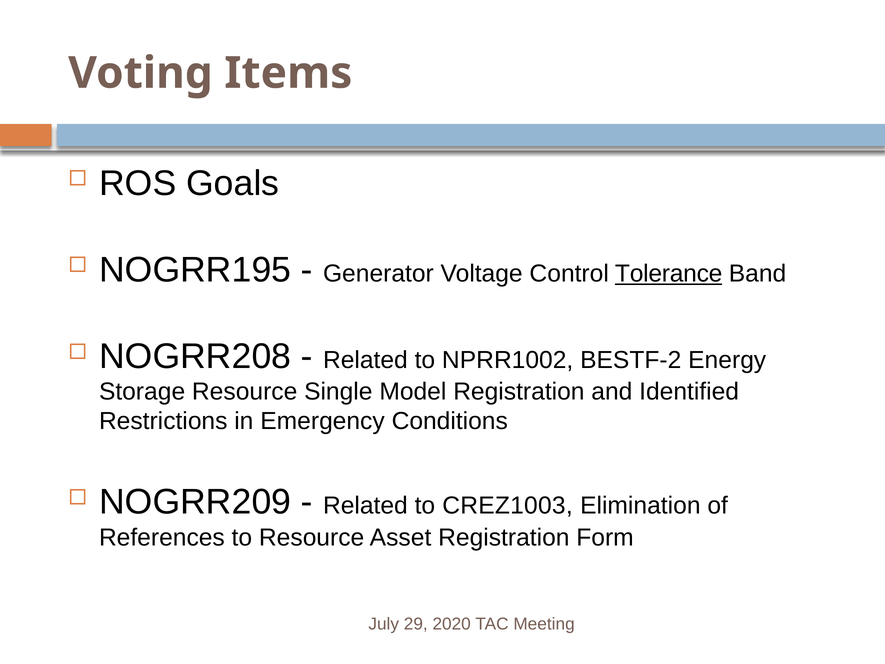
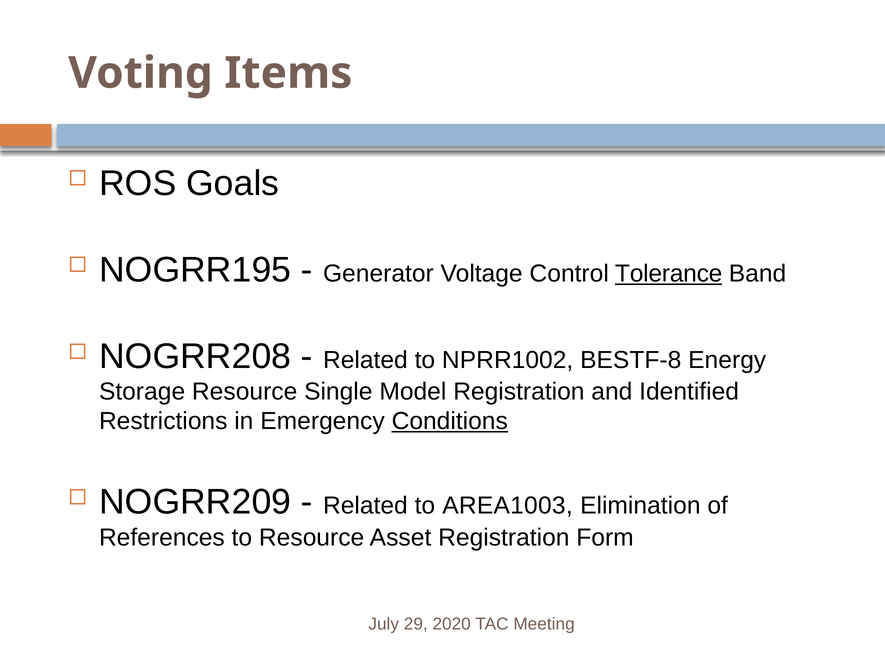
BESTF-2: BESTF-2 -> BESTF-8 (631, 360)
Conditions underline: none -> present (450, 421)
CREZ1003: CREZ1003 -> AREA1003 (508, 505)
